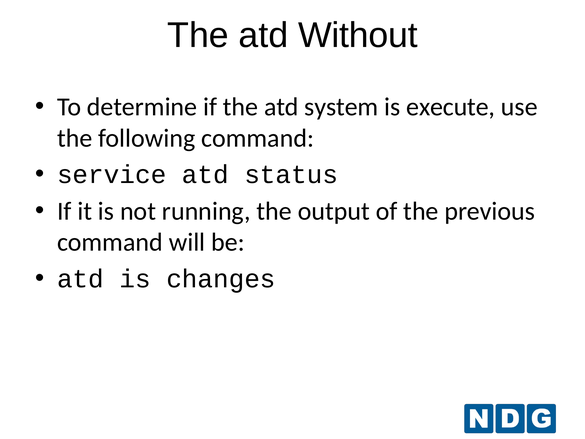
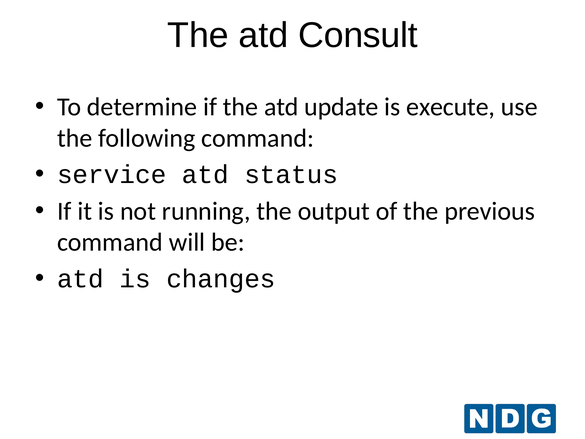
Without: Without -> Consult (358, 35)
system: system -> update (341, 107)
